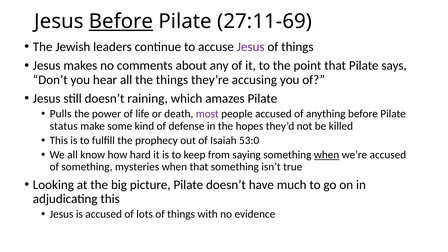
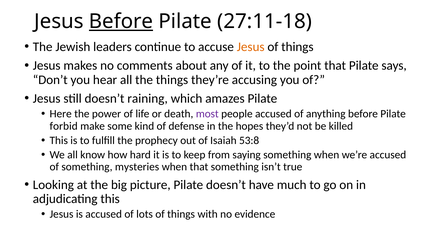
27:11-69: 27:11-69 -> 27:11-18 (265, 22)
Jesus colour: purple -> orange (251, 47)
Pulls: Pulls -> Here (61, 114)
status: status -> forbid (64, 126)
53:0: 53:0 -> 53:8 (249, 140)
when underline: present -> none (327, 155)
